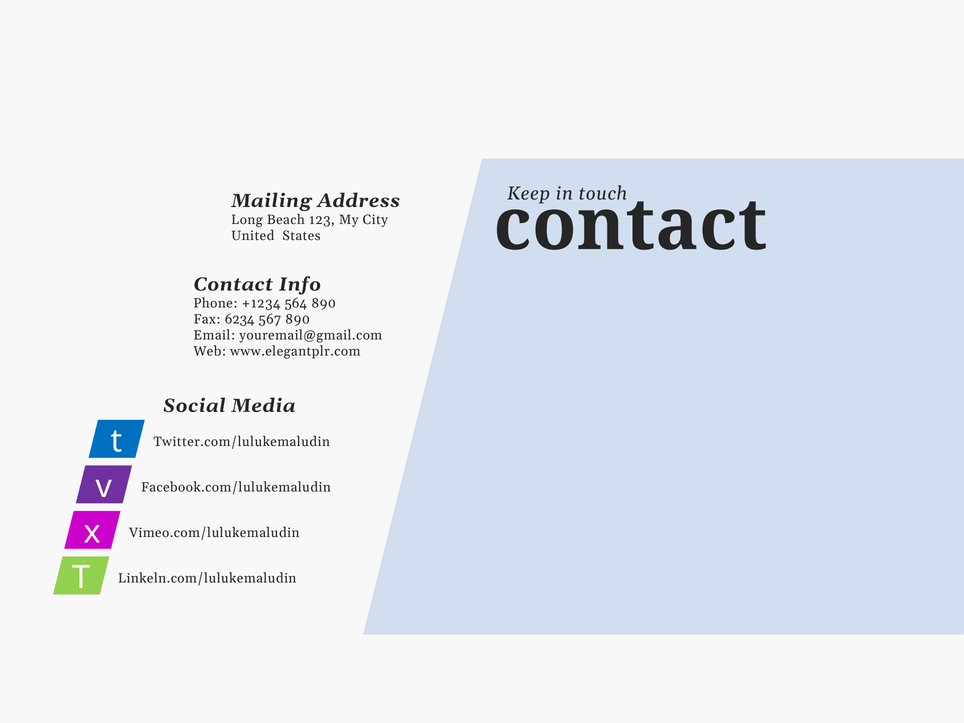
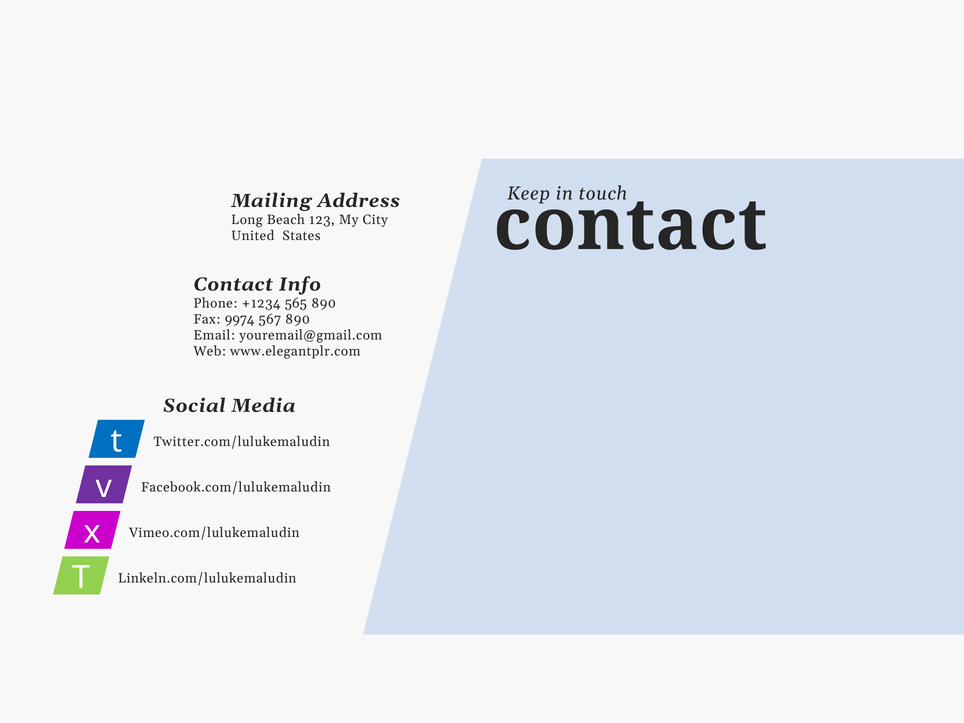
564: 564 -> 565 (296, 303)
6234: 6234 -> 9974 (240, 319)
